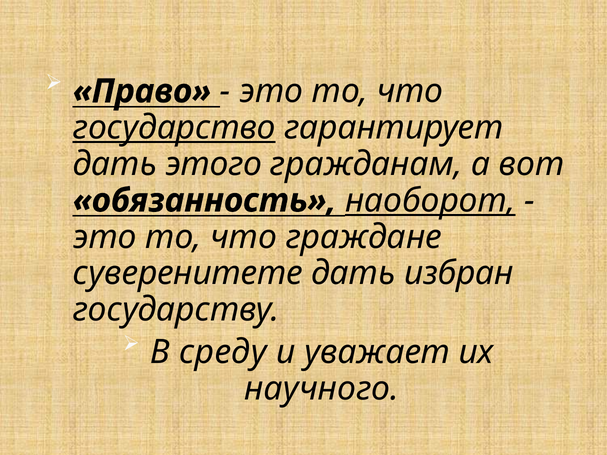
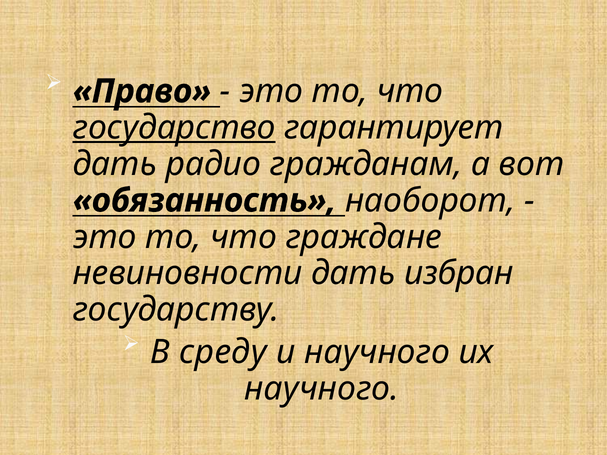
этого: этого -> радио (213, 164)
наоборот underline: present -> none (430, 201)
суверенитете: суверенитете -> невиновности (188, 273)
и уважает: уважает -> научного (377, 352)
